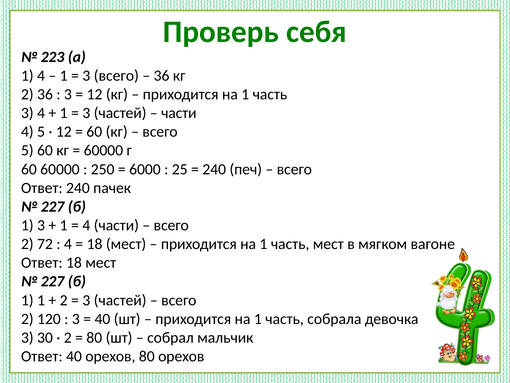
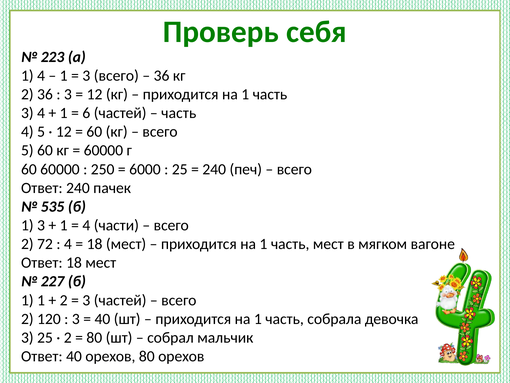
3: 3 -> 6 (86, 113)
части: части -> часть (179, 113)
227: 227 -> 535 (53, 206)
3 30: 30 -> 25 (45, 337)
